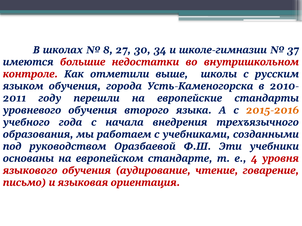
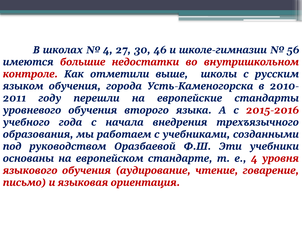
8: 8 -> 4 (108, 50)
34: 34 -> 46 (160, 50)
37: 37 -> 56 (293, 50)
2015-2016 colour: orange -> red (272, 111)
